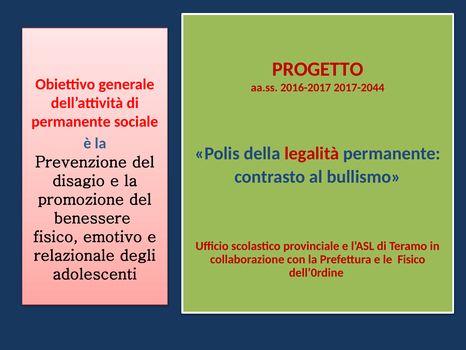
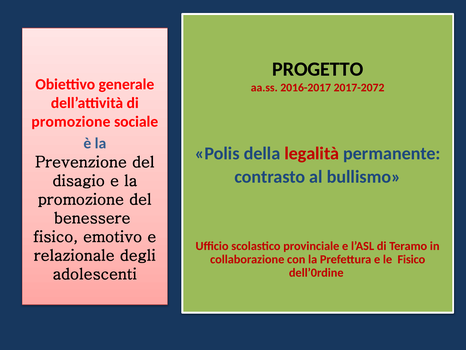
PROGETTO colour: red -> black (318, 69)
2017-2044: 2017-2044 -> 2017-2072 (359, 88)
permanente: permanente -> promozione (71, 121)
